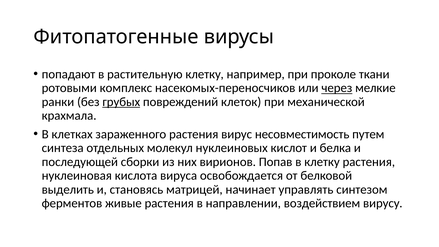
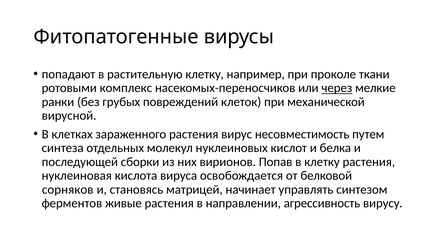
грубых underline: present -> none (121, 102)
крахмала: крахмала -> вирусной (69, 116)
выделить: выделить -> сорняков (68, 189)
воздействием: воздействием -> агрессивность (322, 203)
